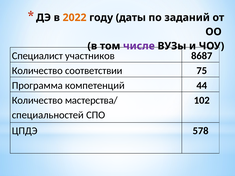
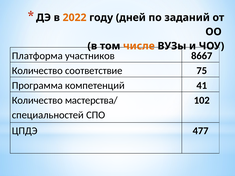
даты: даты -> дней (131, 18)
числе colour: purple -> orange (139, 46)
Специалист: Специалист -> Платформа (37, 56)
8687: 8687 -> 8667 (202, 56)
соответствии: соответствии -> соответствие (94, 71)
44: 44 -> 41 (202, 86)
578: 578 -> 477 (201, 131)
